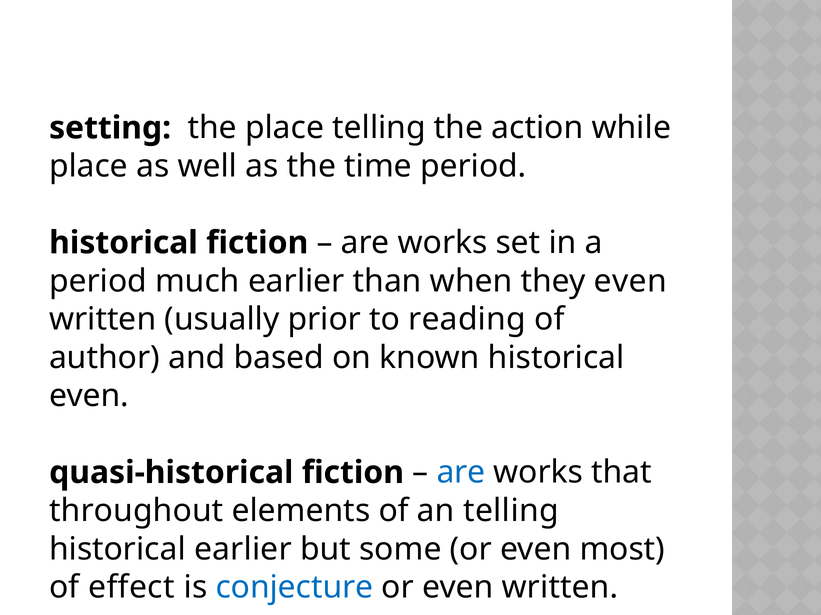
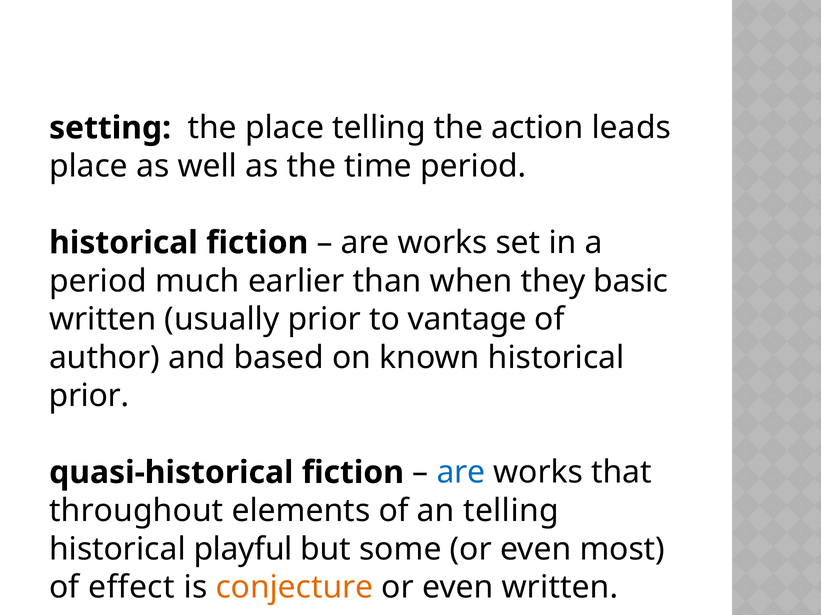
while: while -> leads (631, 128)
they even: even -> basic (631, 281)
reading: reading -> vantage (467, 320)
even: even -> prior (89, 396)
historical earlier: earlier -> playful (243, 550)
conjecture colour: blue -> orange (294, 588)
